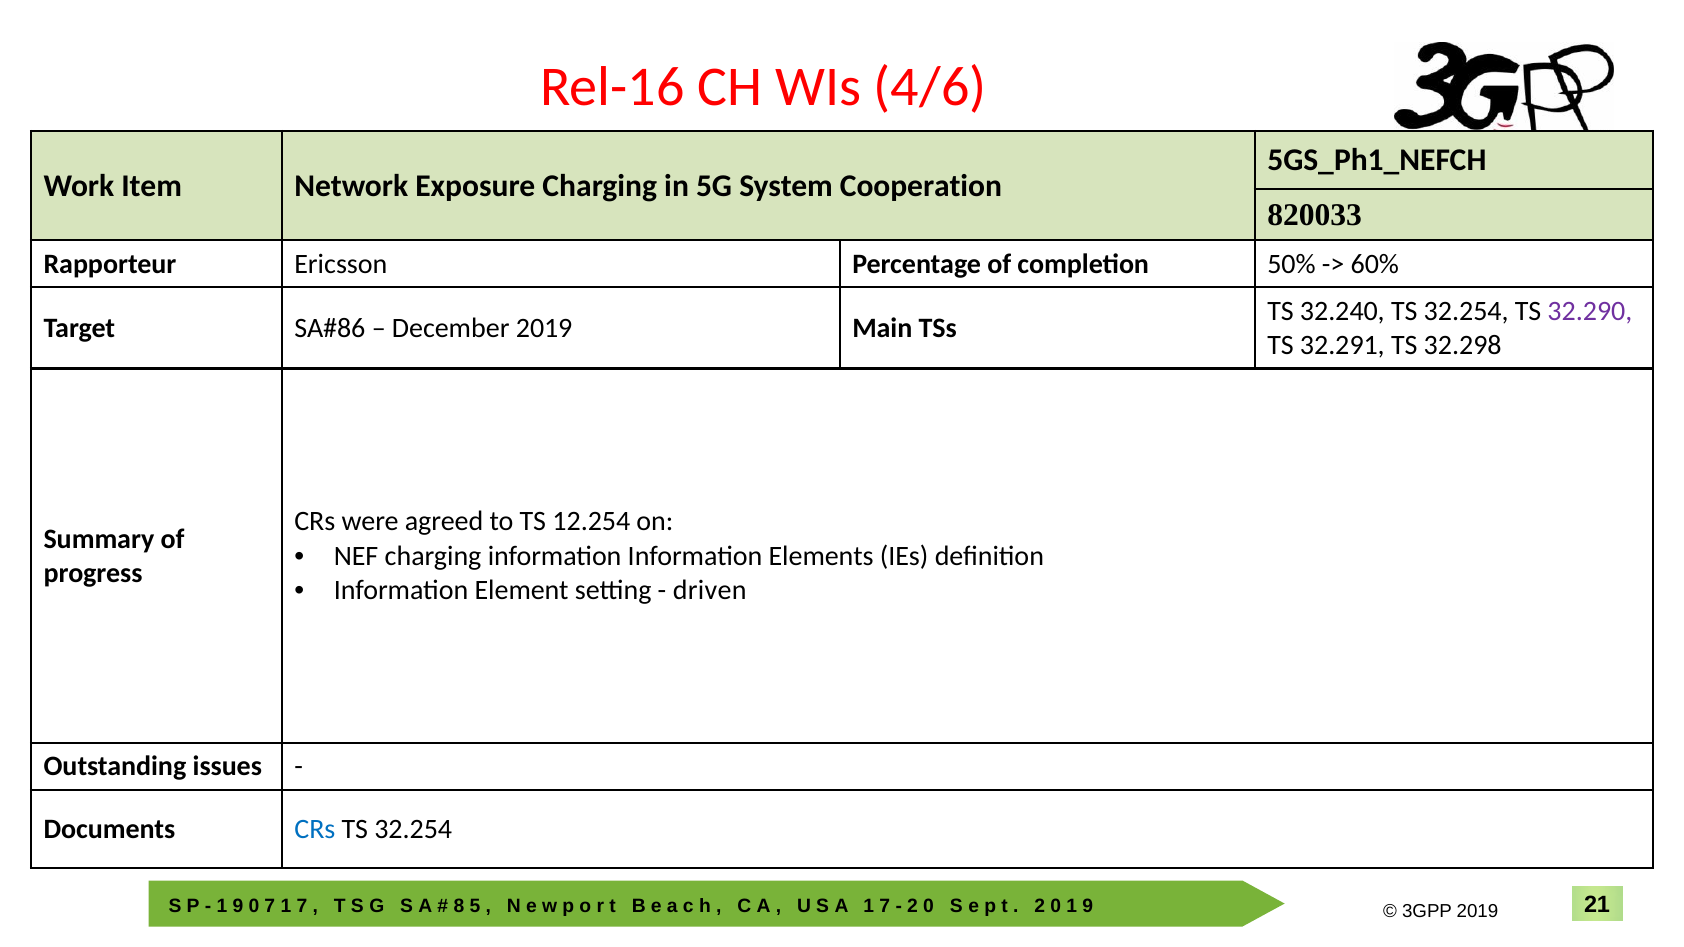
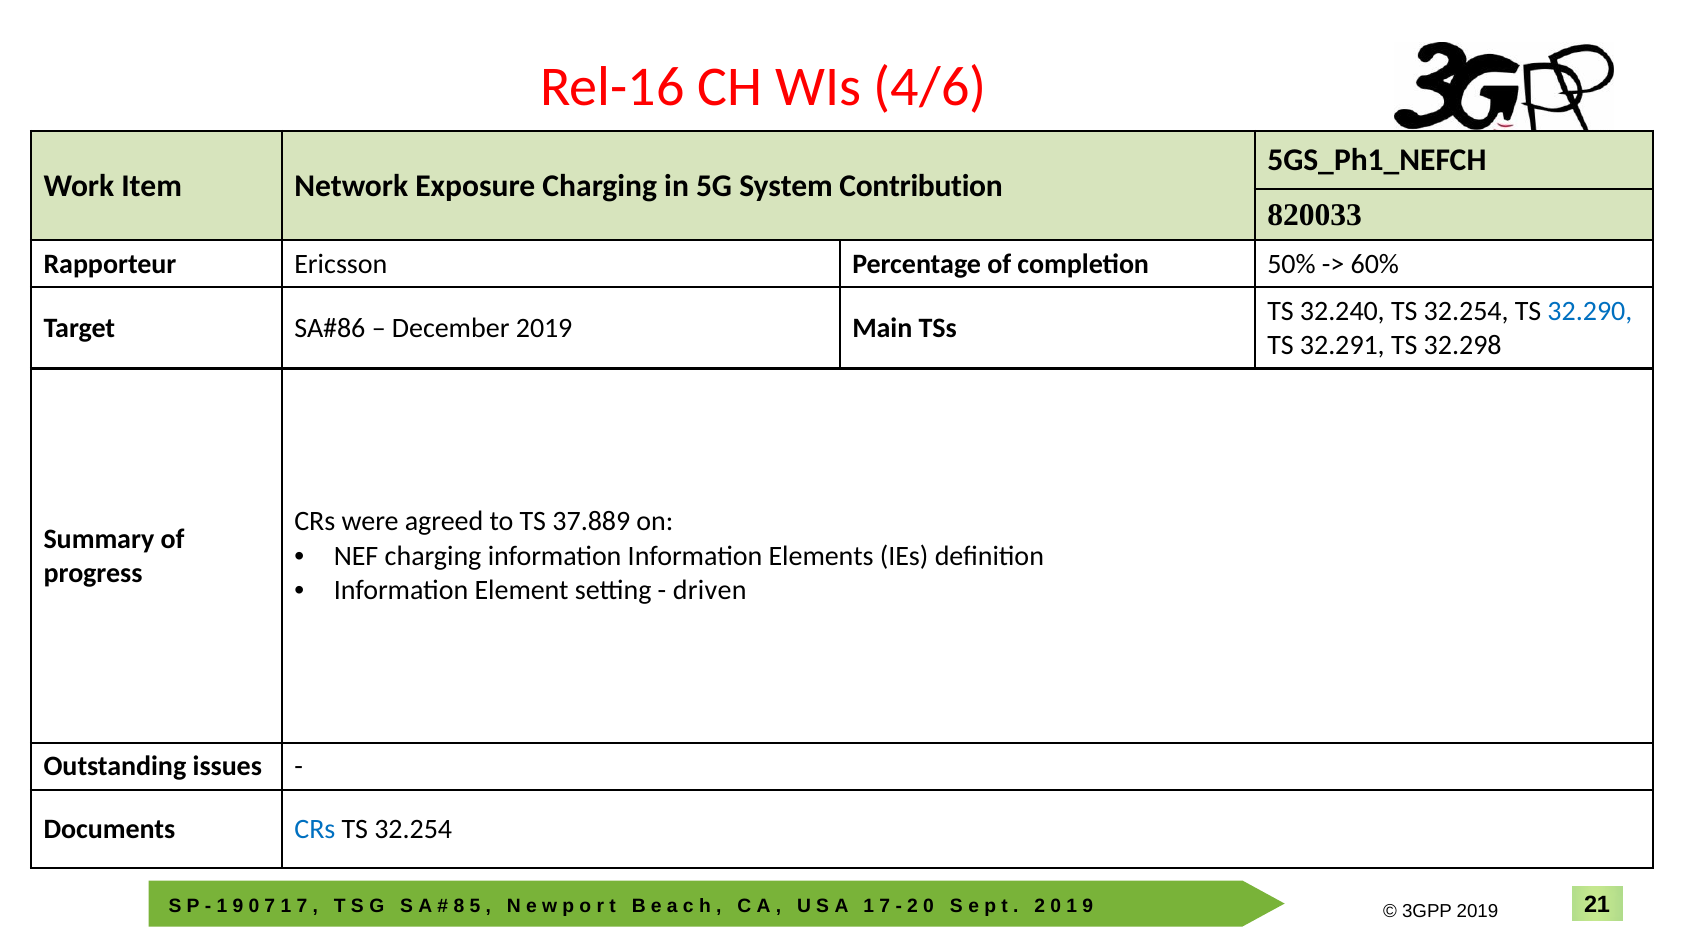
Cooperation: Cooperation -> Contribution (921, 186)
32.290 colour: purple -> blue (1590, 311)
12.254: 12.254 -> 37.889 (591, 522)
